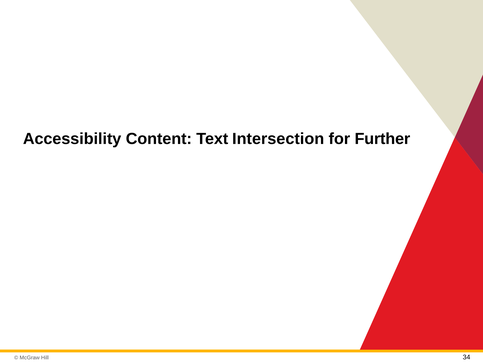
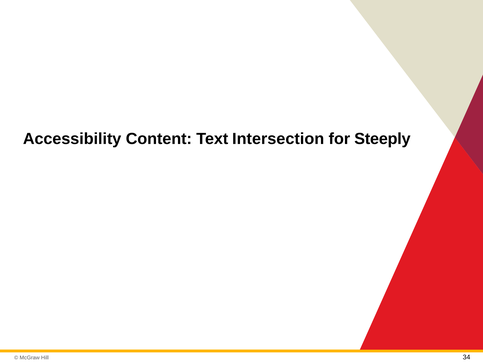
Further: Further -> Steeply (382, 139)
